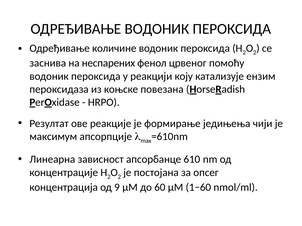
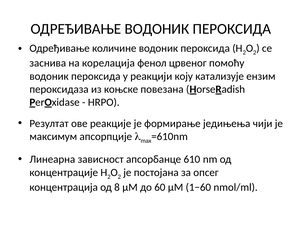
неспарених: неспарених -> корелација (108, 63)
9: 9 -> 8 (117, 188)
